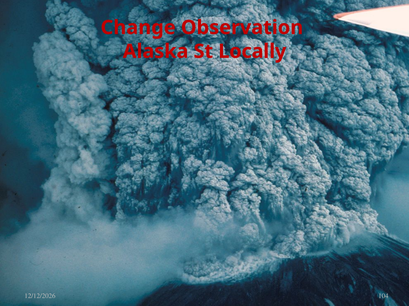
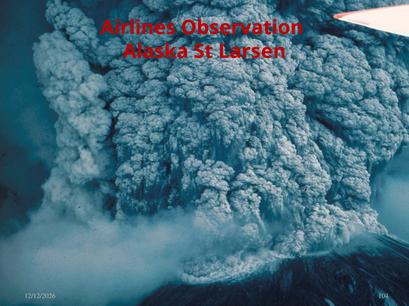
Change: Change -> Airlines (138, 28)
Locally: Locally -> Larsen (252, 51)
